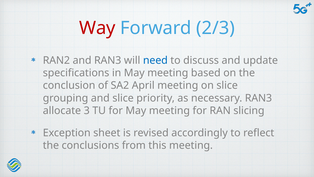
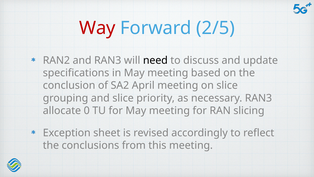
2/3: 2/3 -> 2/5 (216, 28)
need colour: blue -> black (155, 60)
3: 3 -> 0 (87, 110)
